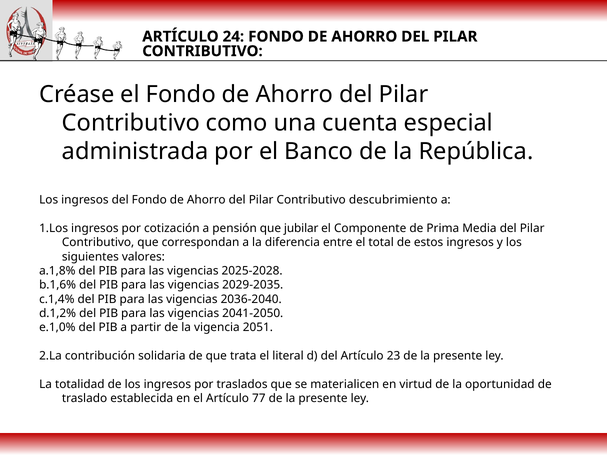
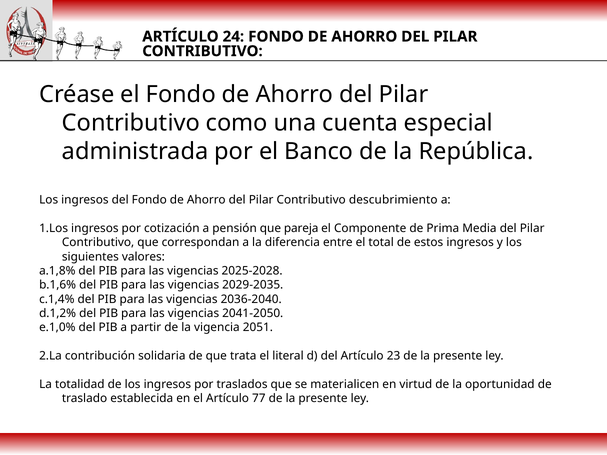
jubilar: jubilar -> pareja (301, 228)
